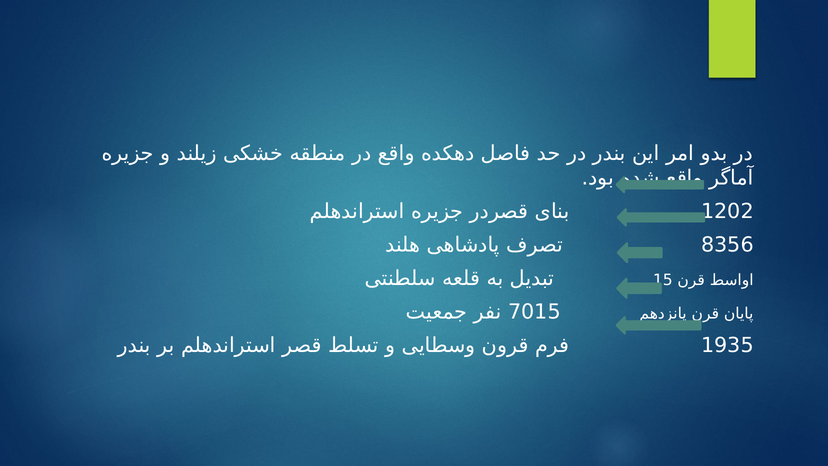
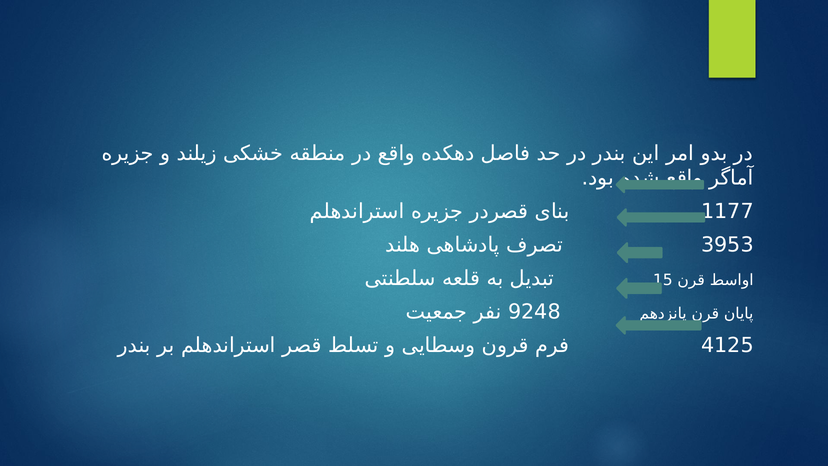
1202: 1202 -> 1177 (727, 211)
8356: 8356 -> 3953 (727, 245)
7015: 7015 -> 9248 (534, 312)
1935: 1935 -> 4125 (727, 345)
